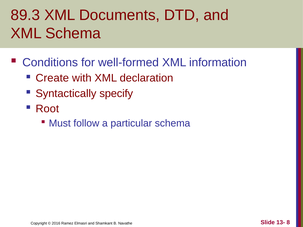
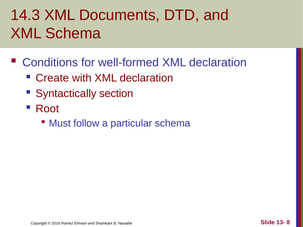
89.3: 89.3 -> 14.3 (25, 15)
well-formed XML information: information -> declaration (218, 62)
specify: specify -> section (116, 94)
